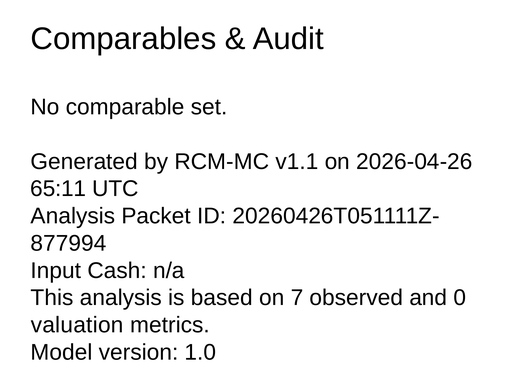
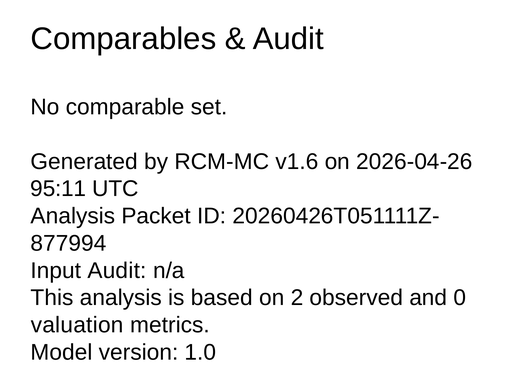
v1.1: v1.1 -> v1.6 (297, 162)
65:11: 65:11 -> 95:11 (58, 189)
Input Cash: Cash -> Audit (117, 271)
7: 7 -> 2 (297, 298)
